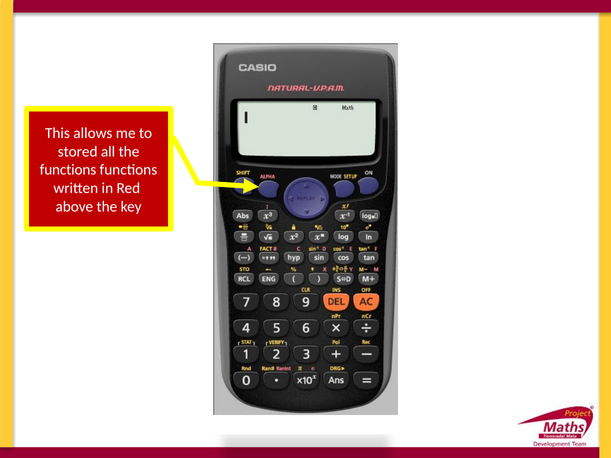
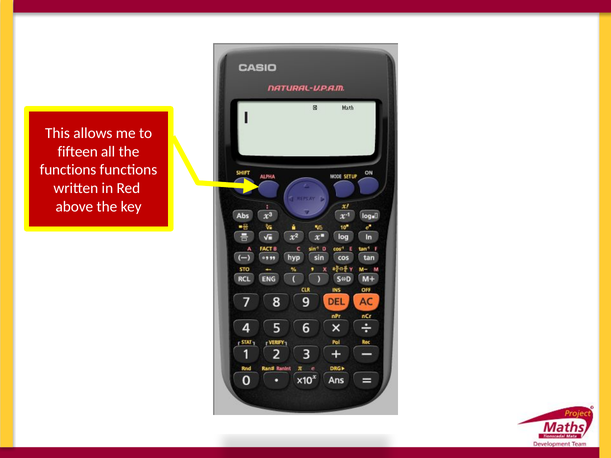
stored: stored -> fifteen (78, 152)
